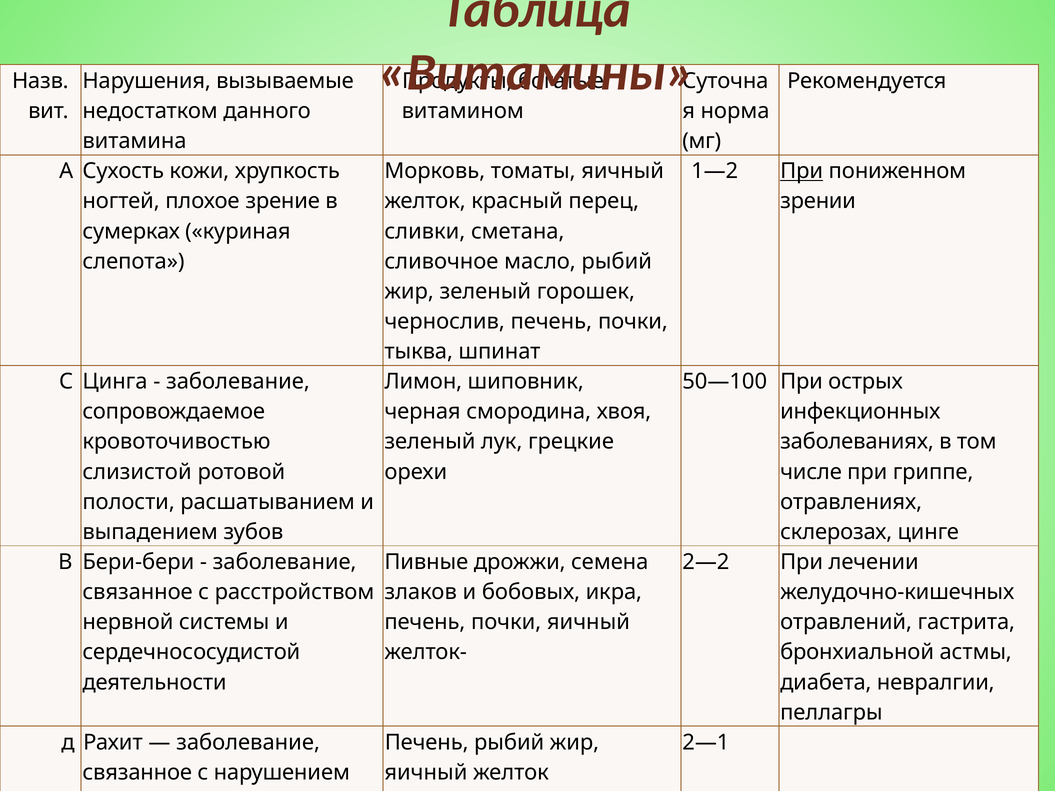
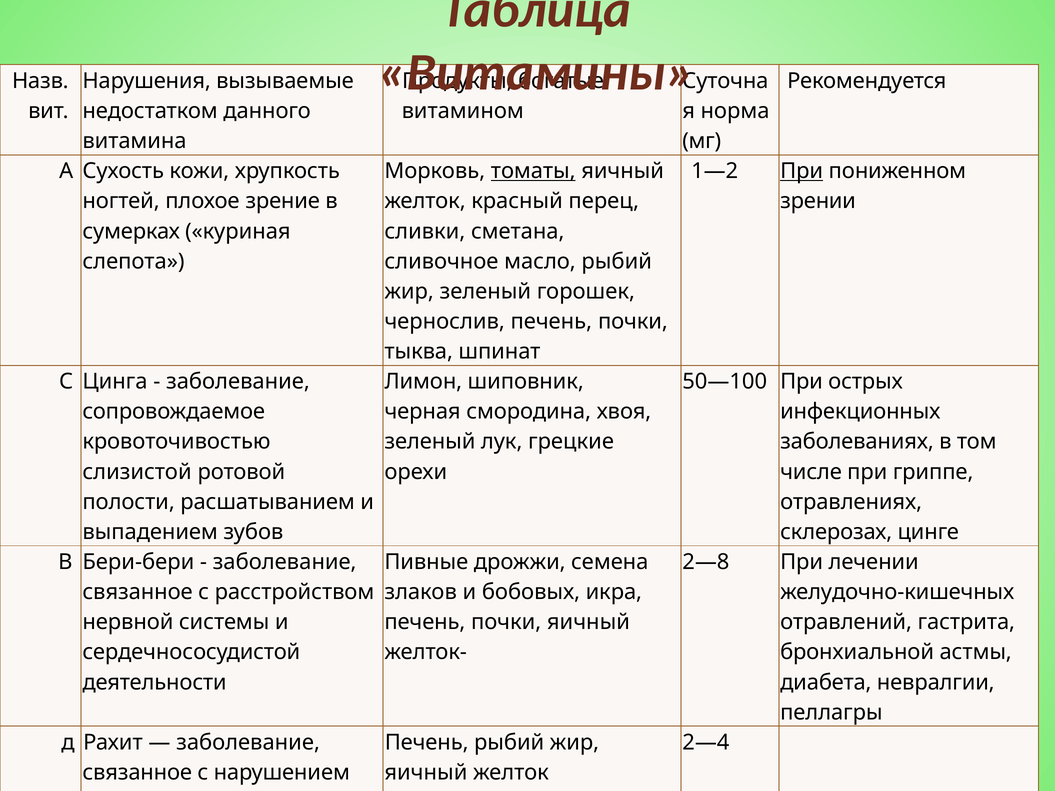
томаты underline: none -> present (533, 171)
2—2: 2—2 -> 2—8 (706, 562)
2—1: 2—1 -> 2—4 (706, 743)
